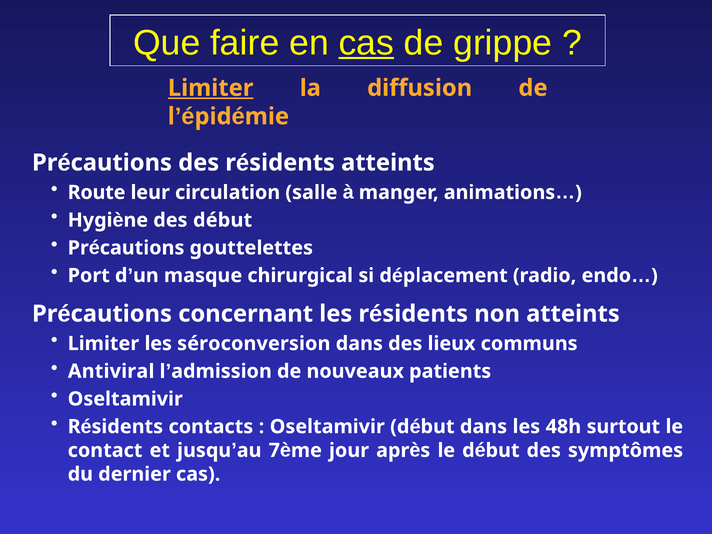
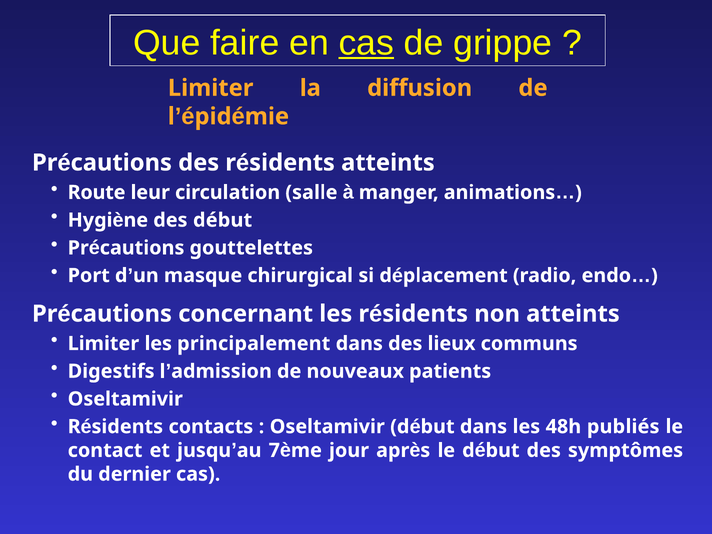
Limiter underline: present -> none (211, 88)
séroconversion: séroconversion -> principalement (254, 344)
Antiviral: Antiviral -> Digestifs (111, 371)
surtout: surtout -> publiés (623, 427)
